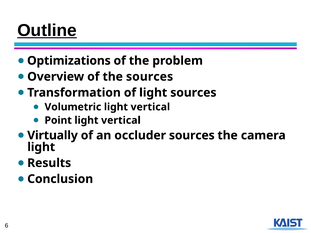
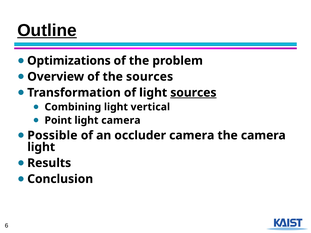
sources underline: none -> present (193, 93)
Volumetric: Volumetric -> Combining (73, 107)
Point light vertical: vertical -> camera (121, 120)
Virtually: Virtually -> Possible (52, 136)
occluder sources: sources -> camera (192, 136)
